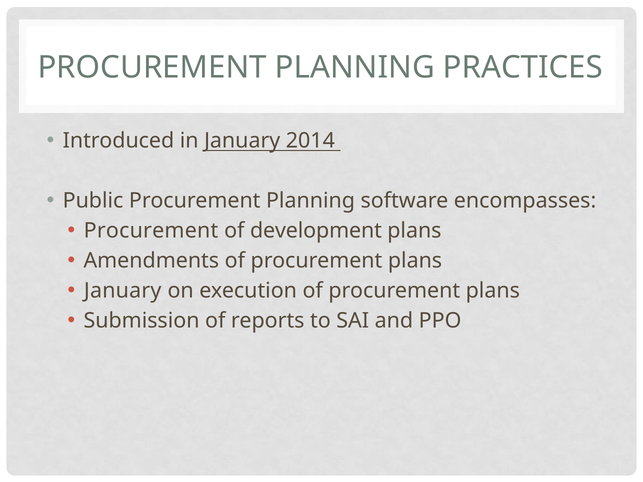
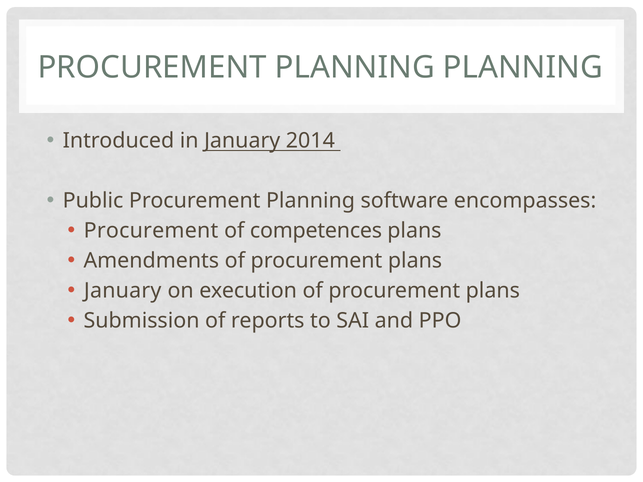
PLANNING PRACTICES: PRACTICES -> PLANNING (523, 67)
development: development -> competences (316, 231)
